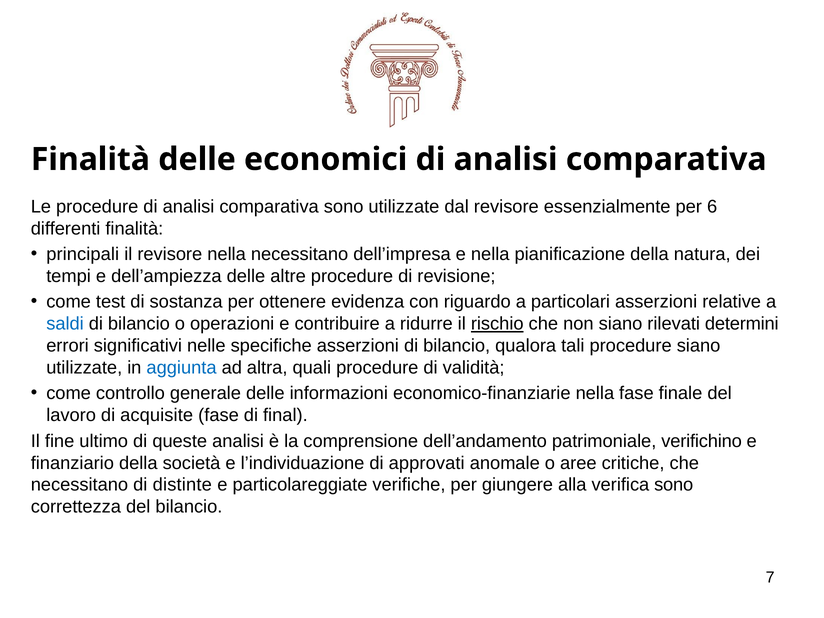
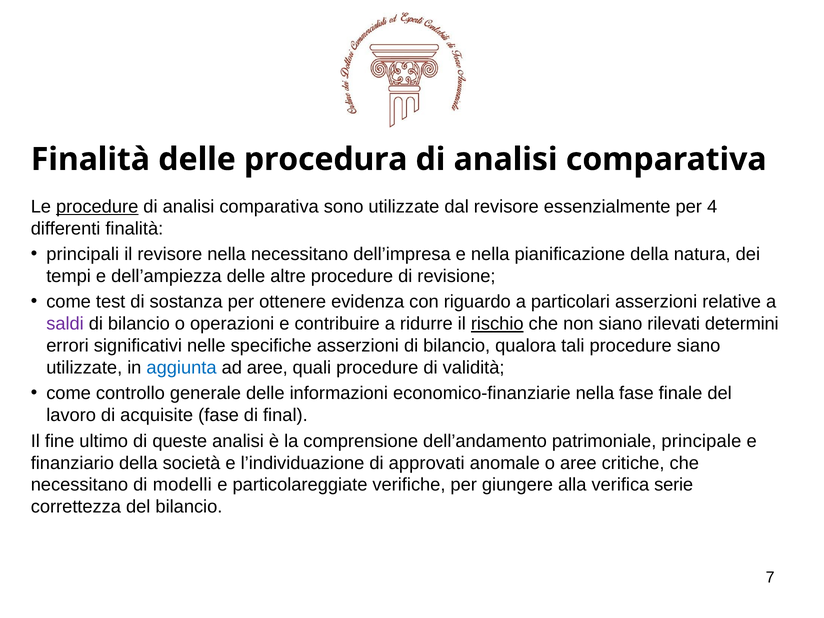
economici: economici -> procedura (326, 159)
procedure underline: none -> present (97, 207)
6: 6 -> 4 (712, 207)
saldi colour: blue -> purple (65, 324)
ad altra: altra -> aree (267, 368)
verifichino: verifichino -> principale (701, 441)
distinte: distinte -> modelli (182, 485)
verifica sono: sono -> serie (674, 485)
